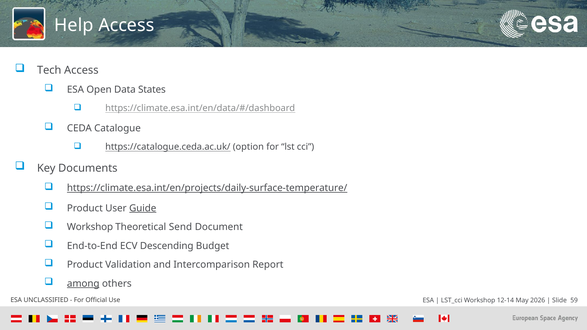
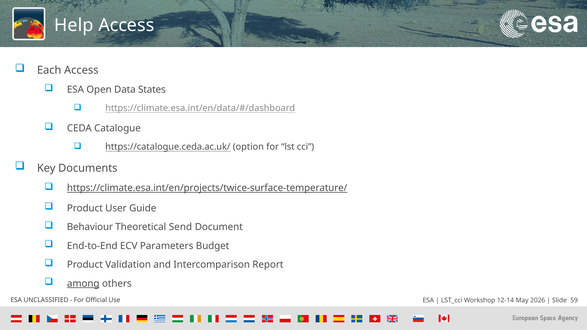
Tech: Tech -> Each (49, 70)
https://climate.esa.int/en/projects/daily-surface-temperature/: https://climate.esa.int/en/projects/daily-surface-temperature/ -> https://climate.esa.int/en/projects/twice-surface-temperature/ (207, 188)
Guide underline: present -> none (143, 208)
Workshop: Workshop -> Behaviour (90, 227)
Descending: Descending -> Parameters (167, 246)
